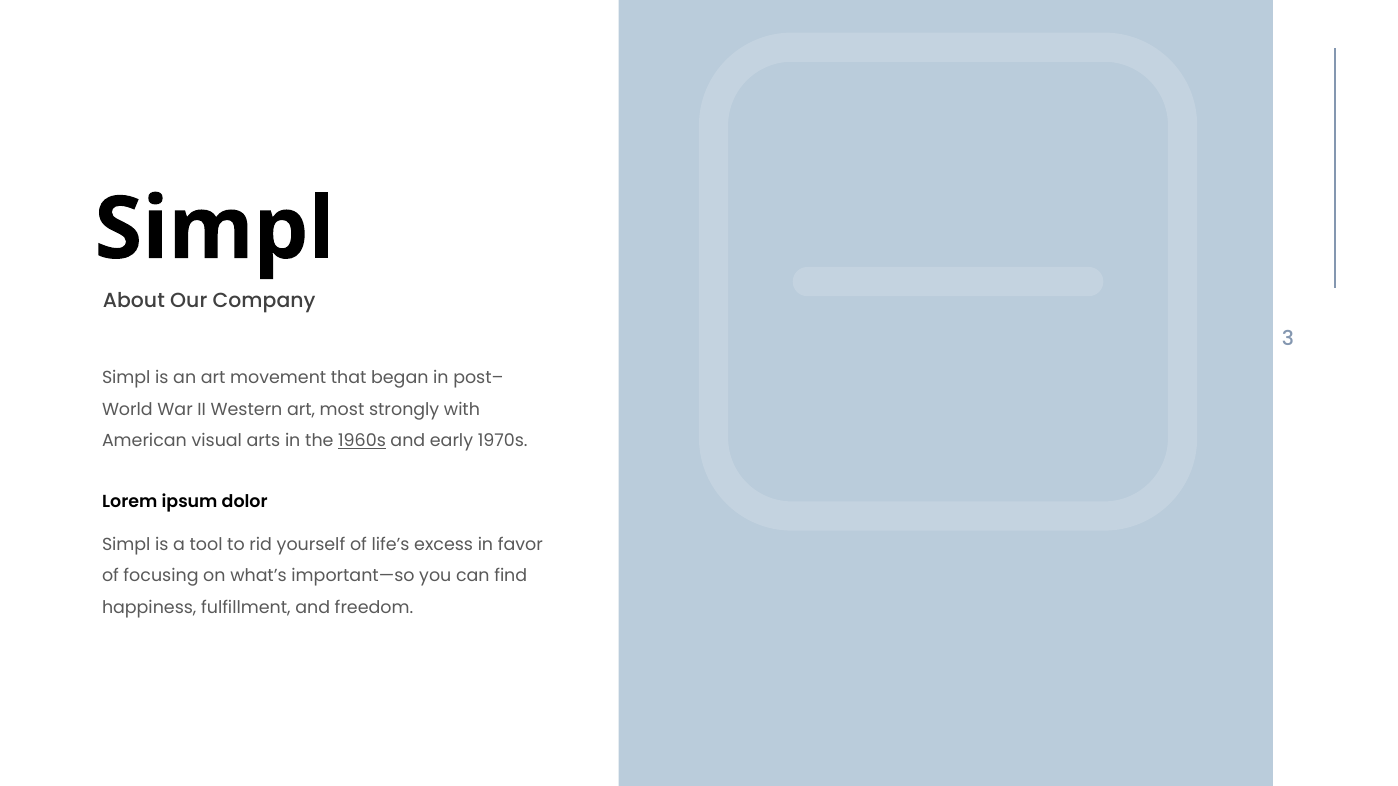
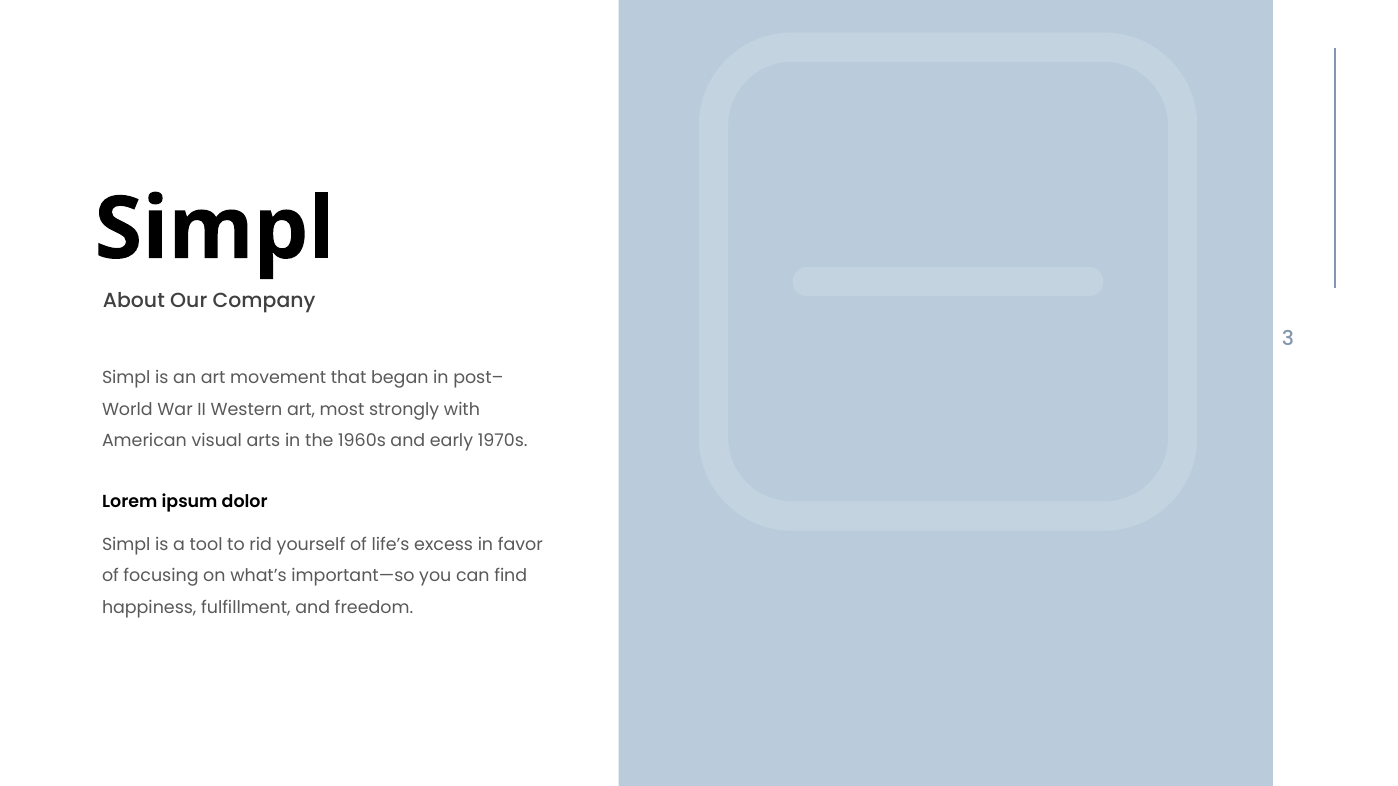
1960s underline: present -> none (362, 441)
